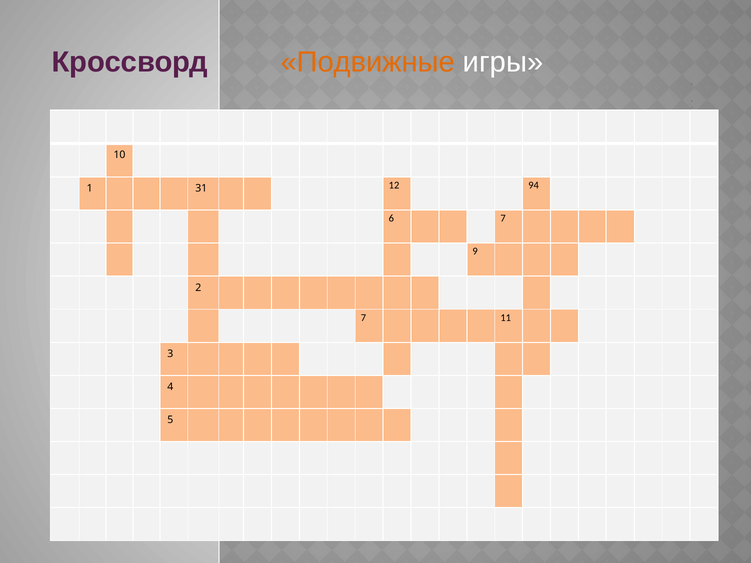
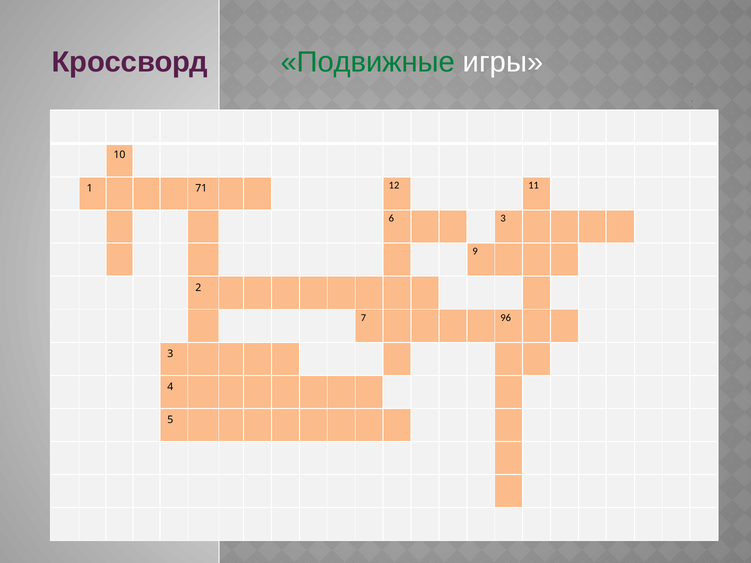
Подвижные colour: orange -> green (368, 62)
31: 31 -> 71 (201, 189)
94: 94 -> 11 (534, 185)
6 7: 7 -> 3 (503, 218)
11: 11 -> 96 (506, 318)
